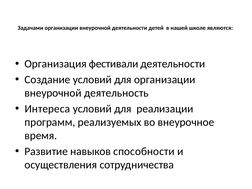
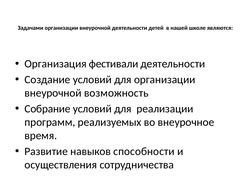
деятельность: деятельность -> возможность (116, 93)
Интереса: Интереса -> Собрание (47, 109)
